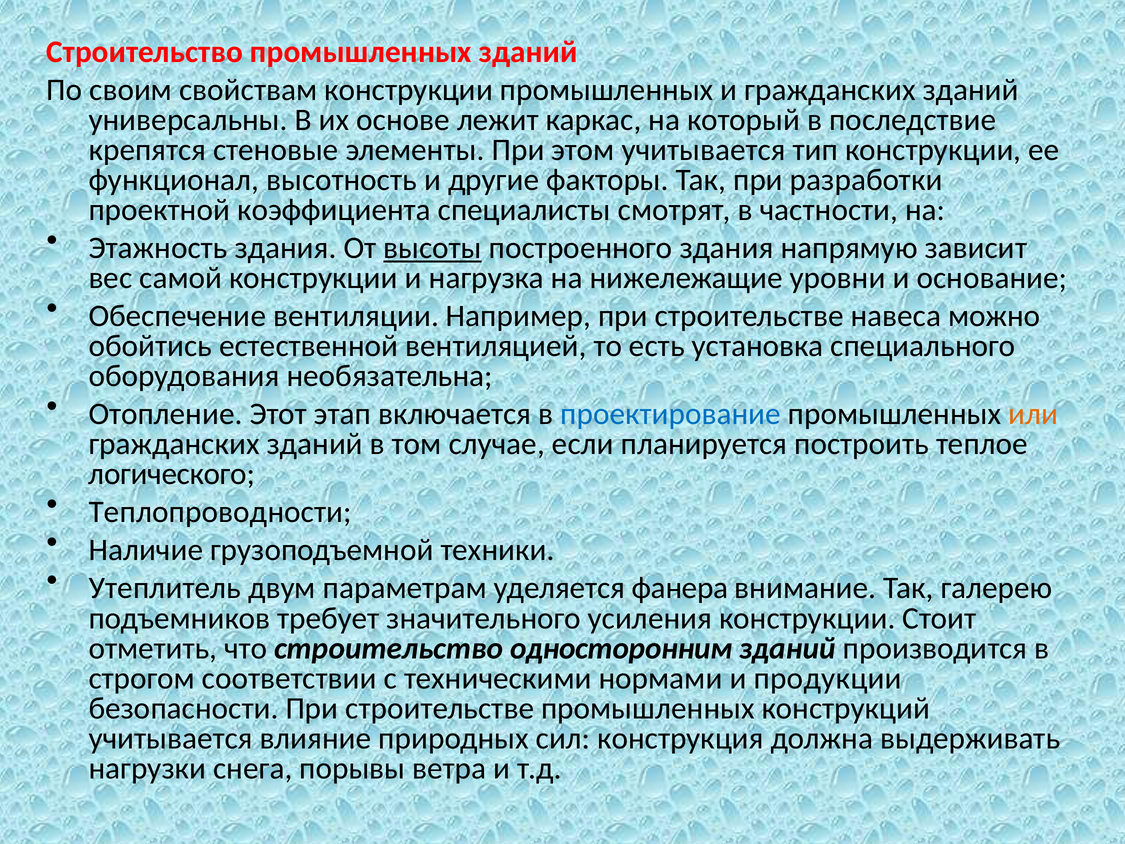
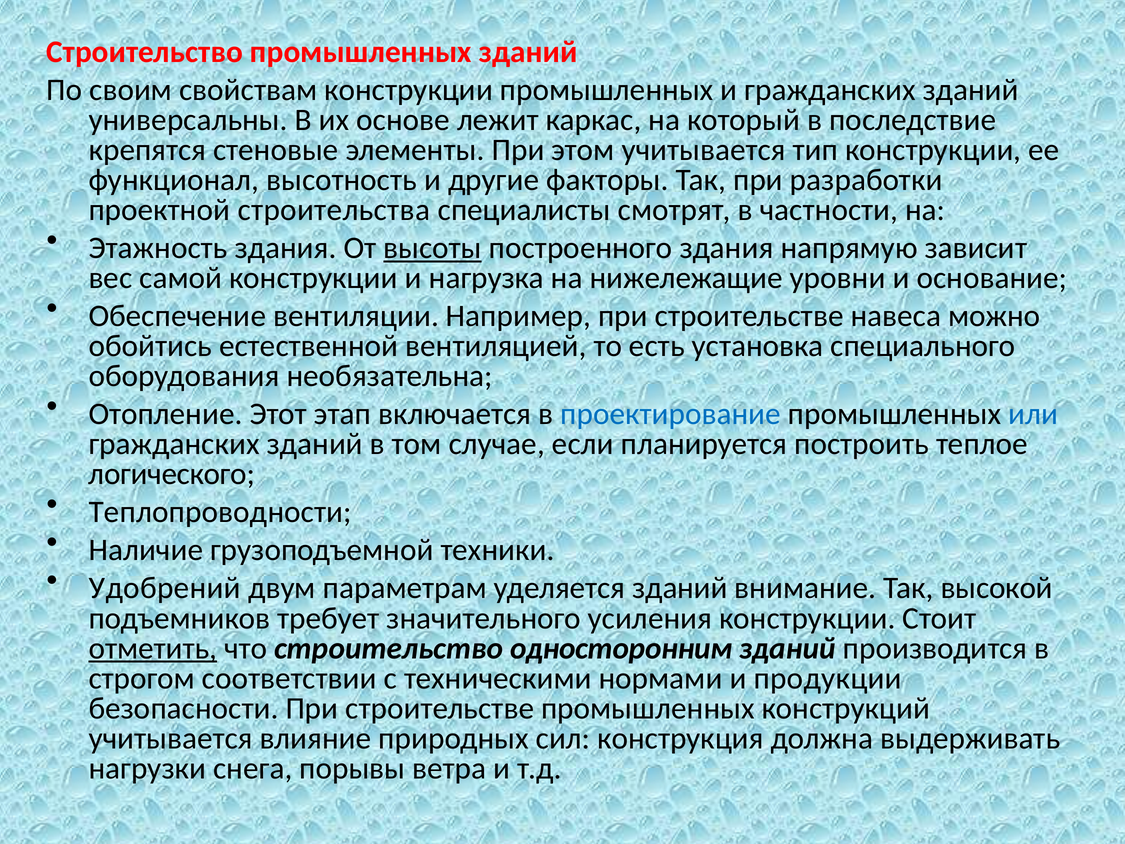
коэффициента: коэффициента -> строительства (334, 210)
или colour: orange -> blue (1033, 414)
Утеплитель: Утеплитель -> Удобрений (165, 588)
уделяется фанера: фанера -> зданий (680, 588)
галерею: галерею -> высокой (997, 588)
отметить underline: none -> present (153, 648)
